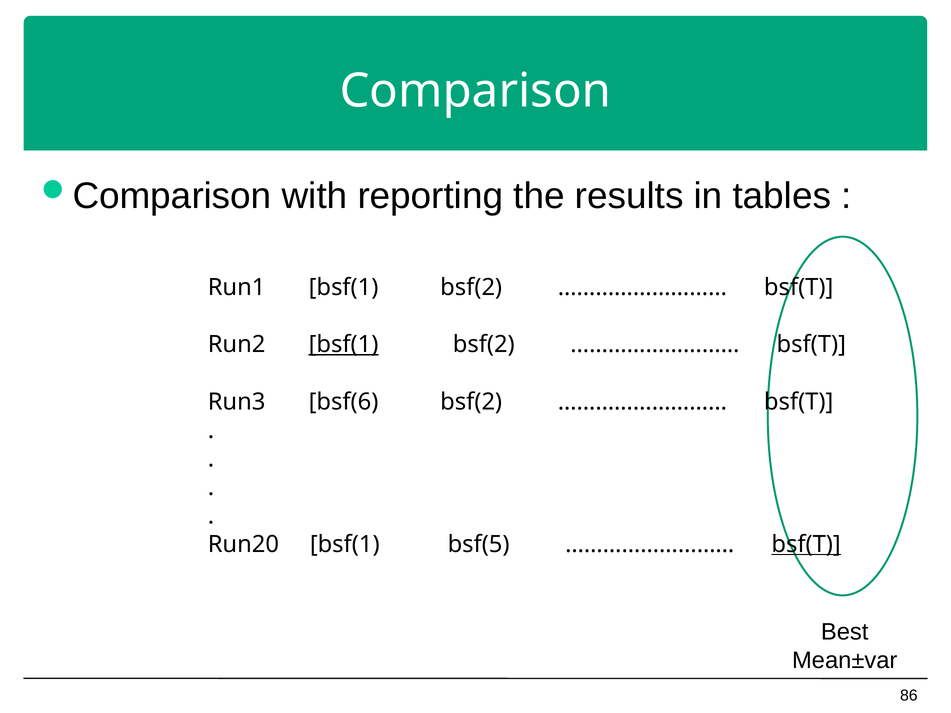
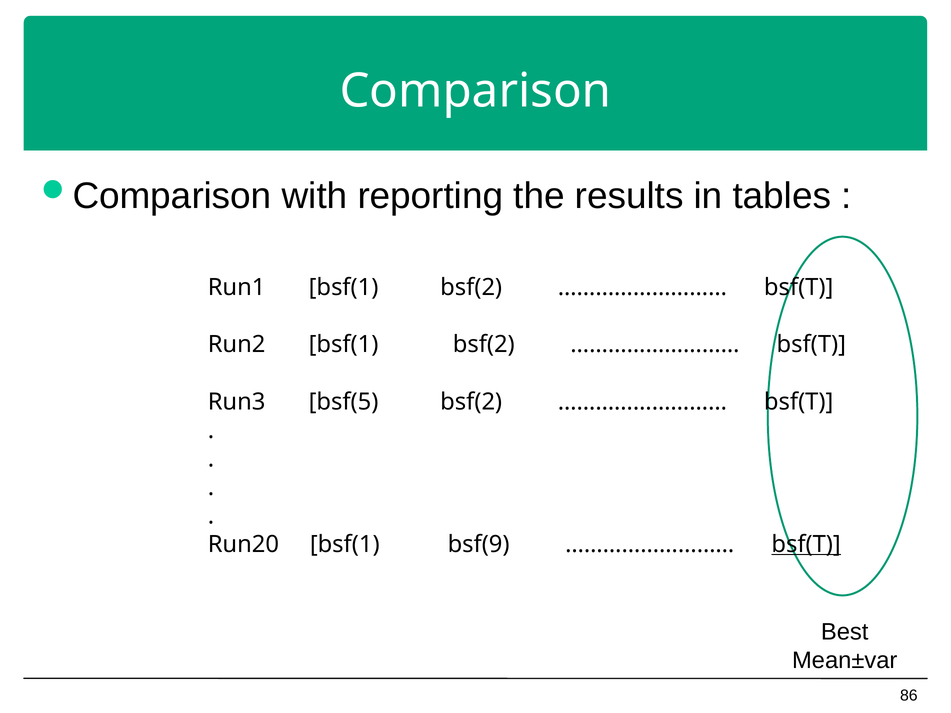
bsf(1 underline: present -> none (344, 345)
bsf(6: bsf(6 -> bsf(5 (344, 402)
bsf(5: bsf(5 -> bsf(9 (479, 544)
